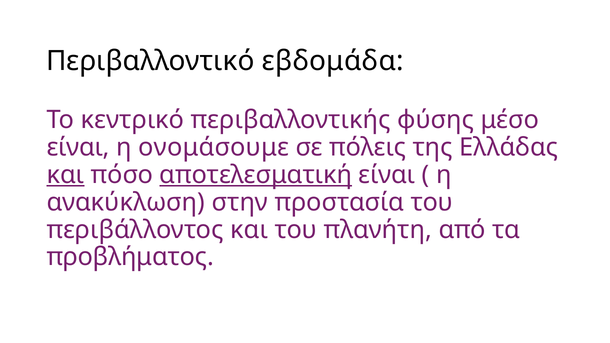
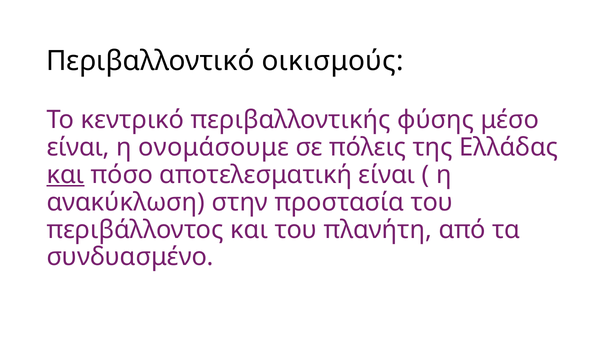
εβδομάδα: εβδομάδα -> οικισμούς (333, 61)
αποτελεσματική underline: present -> none (256, 175)
προβλήματος: προβλήματος -> συνδυασμένο (130, 257)
